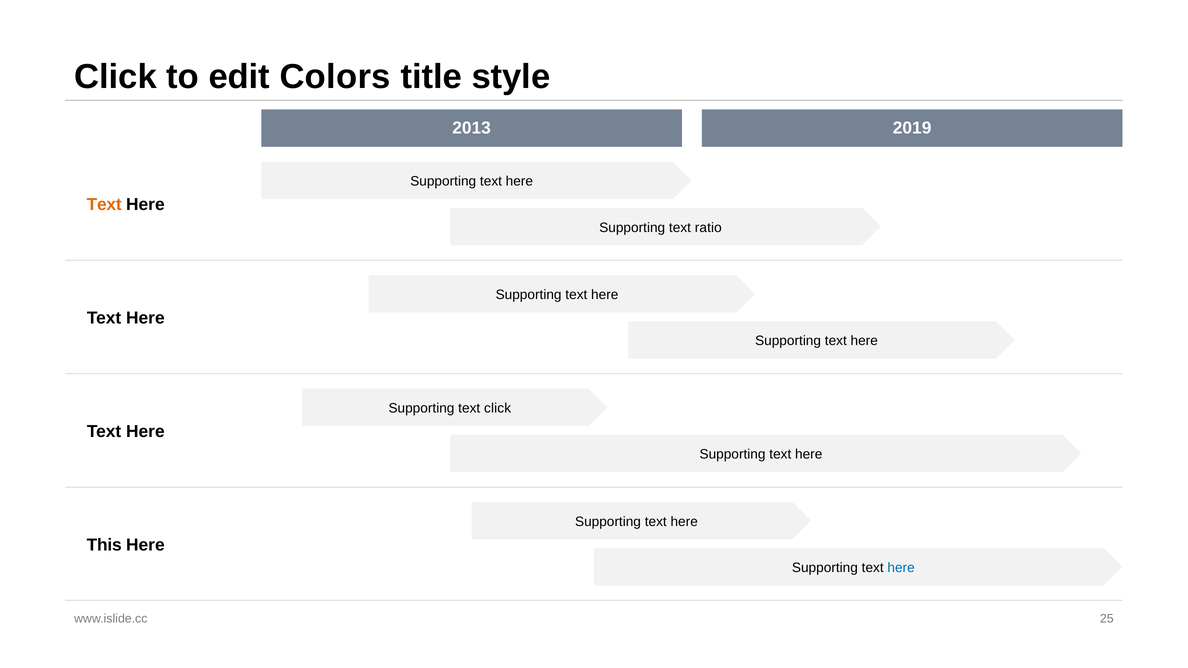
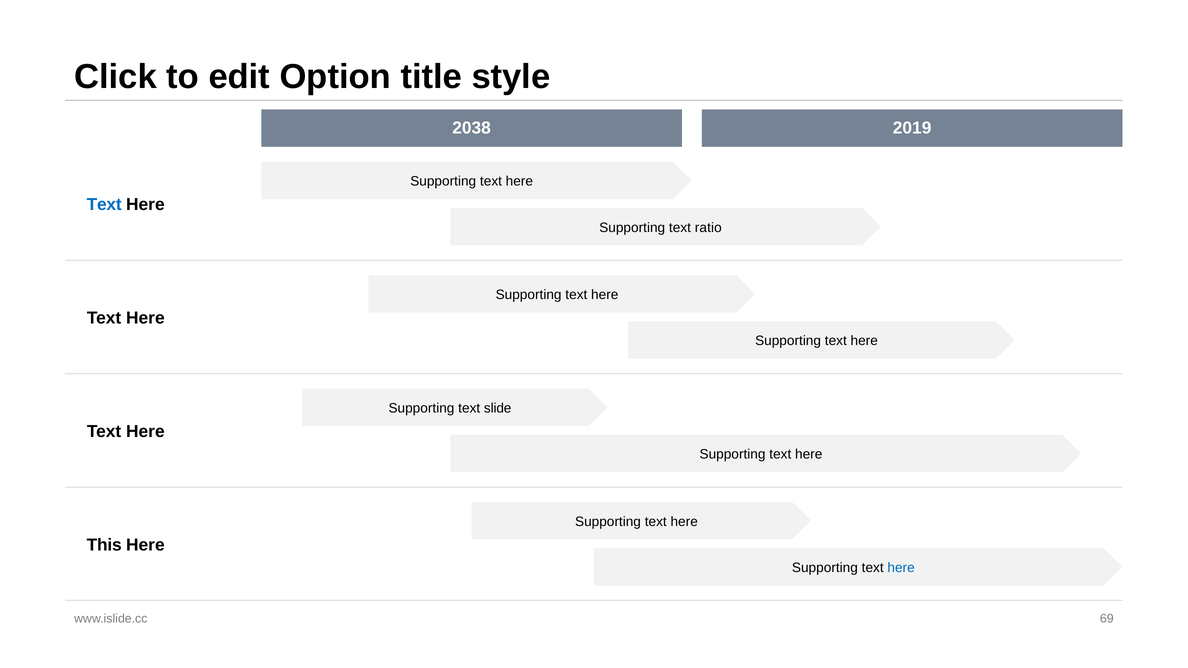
Colors: Colors -> Option (335, 77)
2013: 2013 -> 2038 (472, 128)
Text colour: orange -> blue (104, 205)
text click: click -> slide (498, 408)
25: 25 -> 69 (1107, 619)
